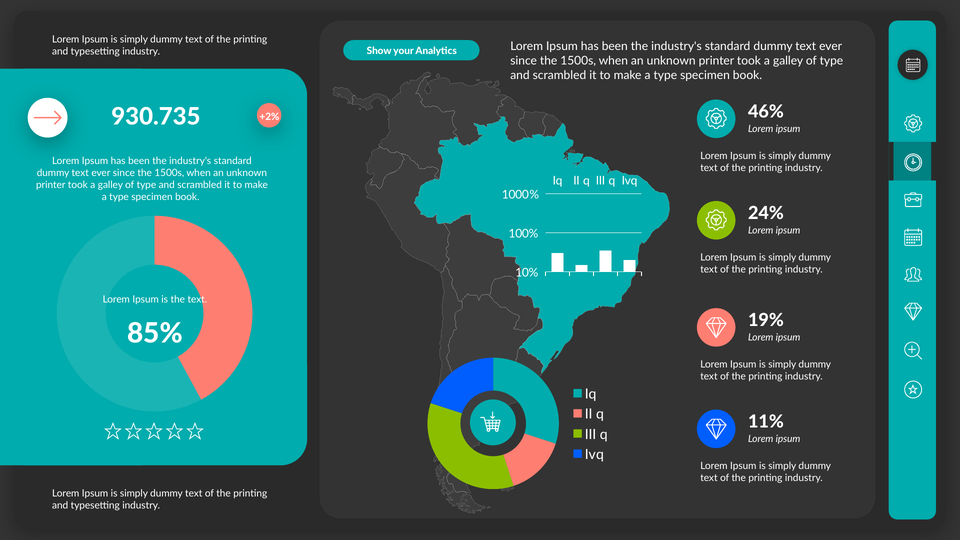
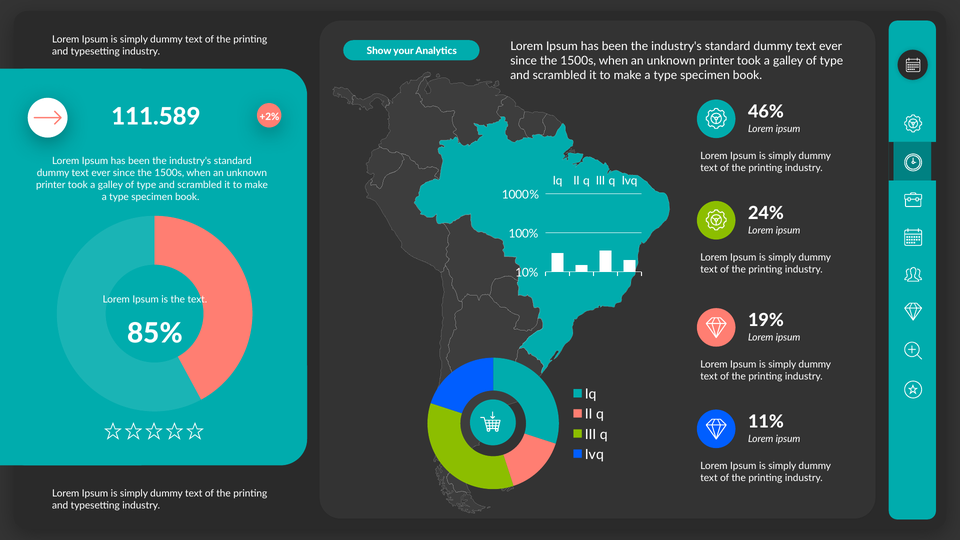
930.735: 930.735 -> 111.589 (156, 117)
